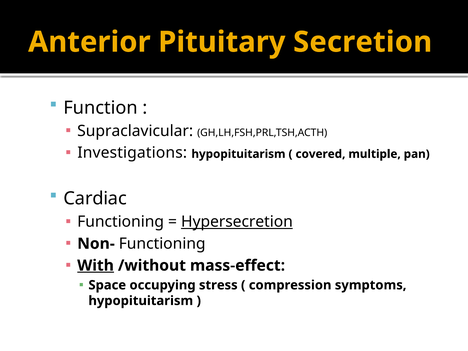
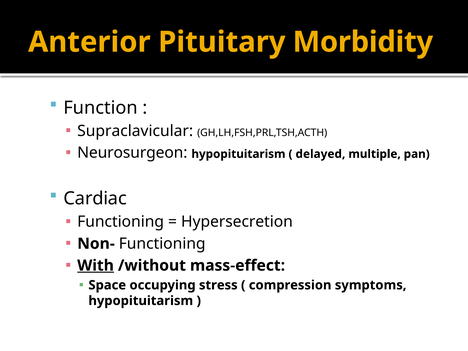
Secretion: Secretion -> Morbidity (363, 42)
Investigations: Investigations -> Neurosurgeon (132, 153)
covered: covered -> delayed (320, 154)
Hypersecretion underline: present -> none (237, 222)
